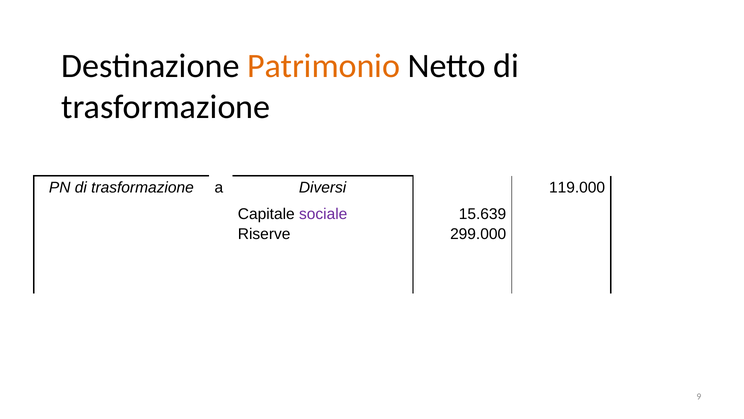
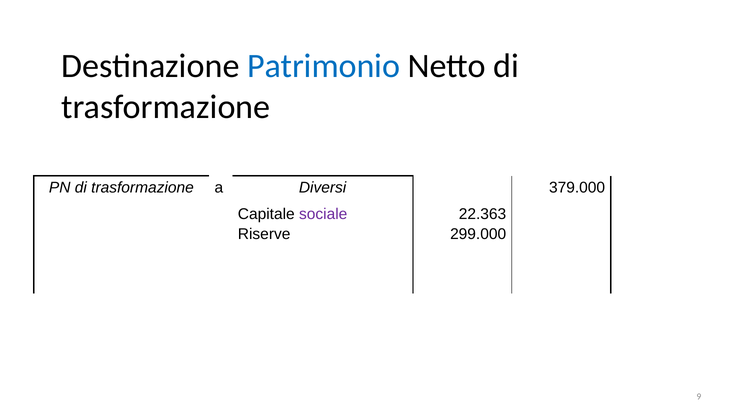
Patrimonio colour: orange -> blue (324, 66)
119.000: 119.000 -> 379.000 (577, 187)
15.639: 15.639 -> 22.363 (483, 214)
